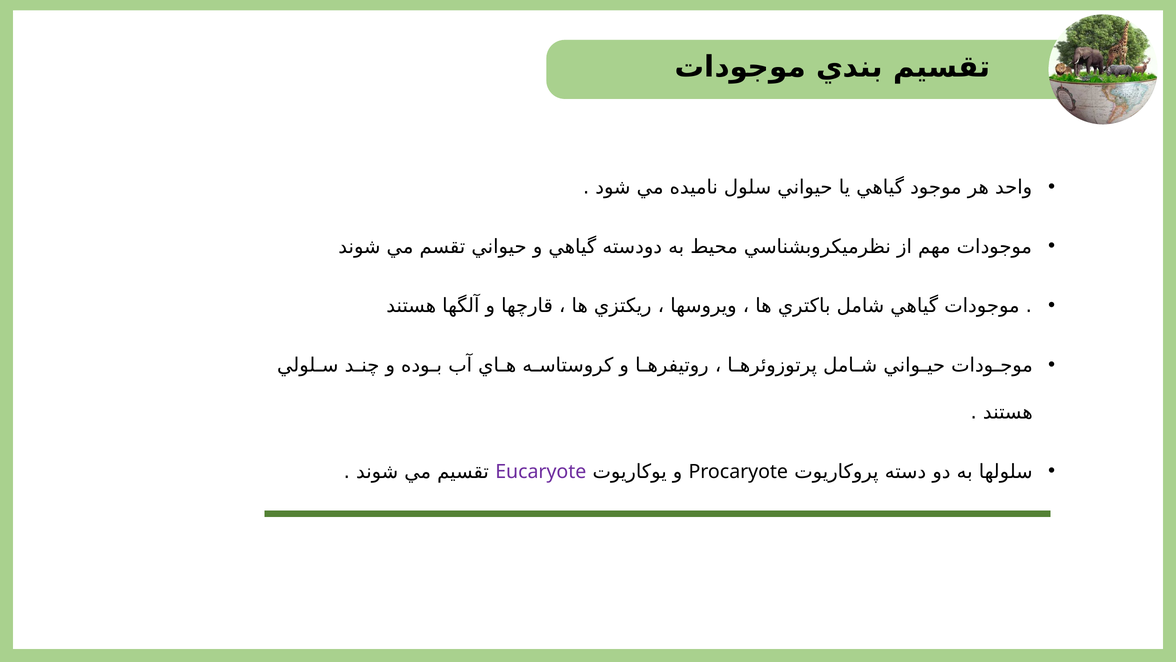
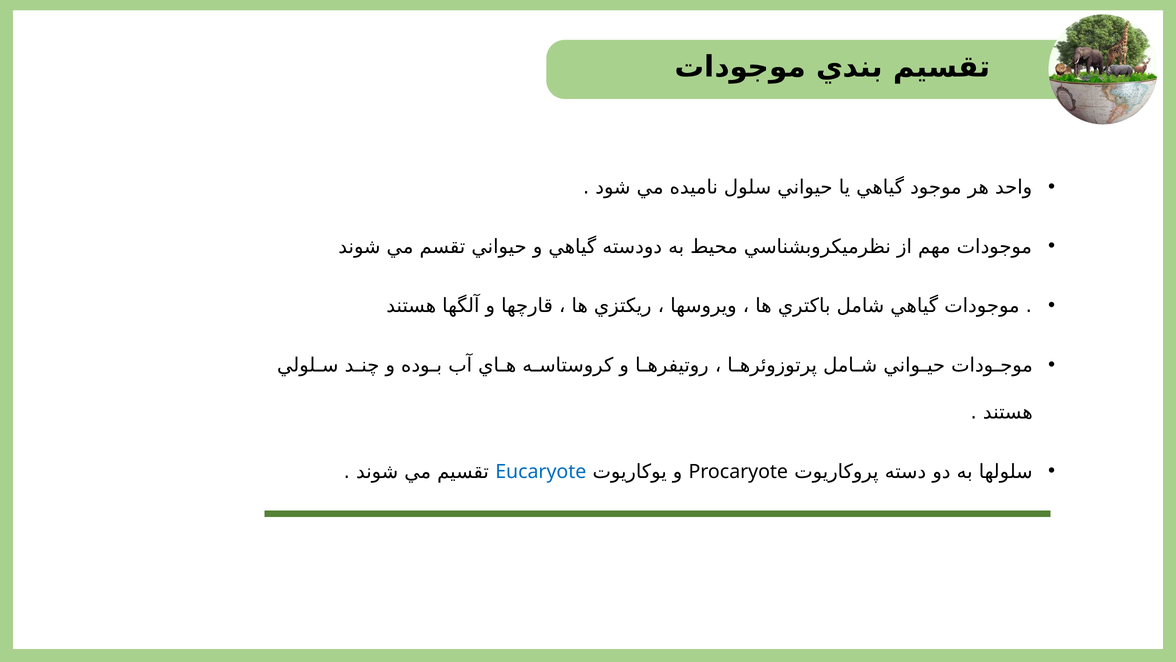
Eucaryote colour: purple -> blue (541, 471)
